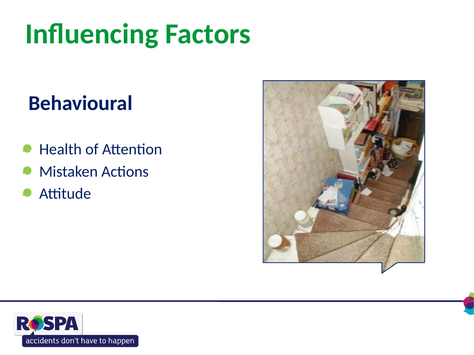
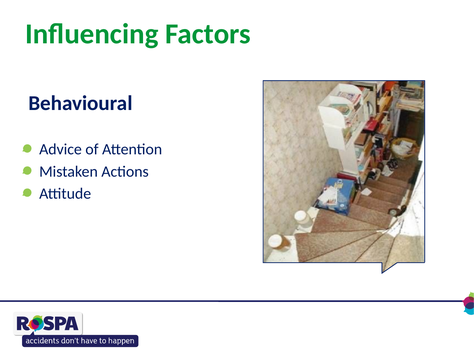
Health: Health -> Advice (61, 150)
